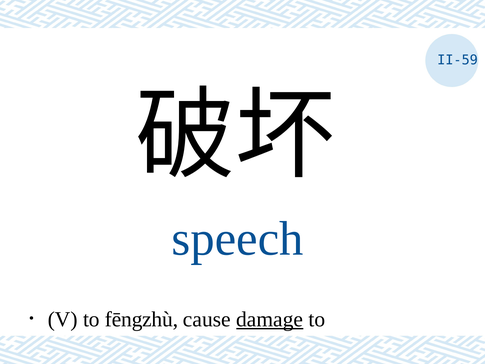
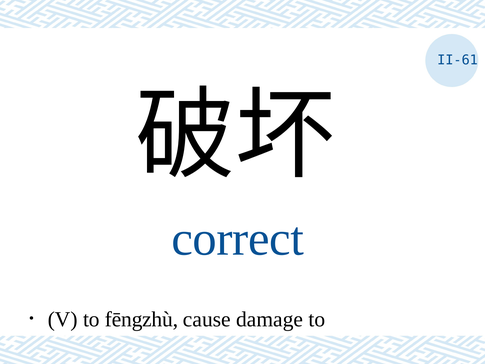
II-59: II-59 -> II-61 (458, 60)
speech: speech -> correct (238, 239)
damage underline: present -> none (270, 319)
